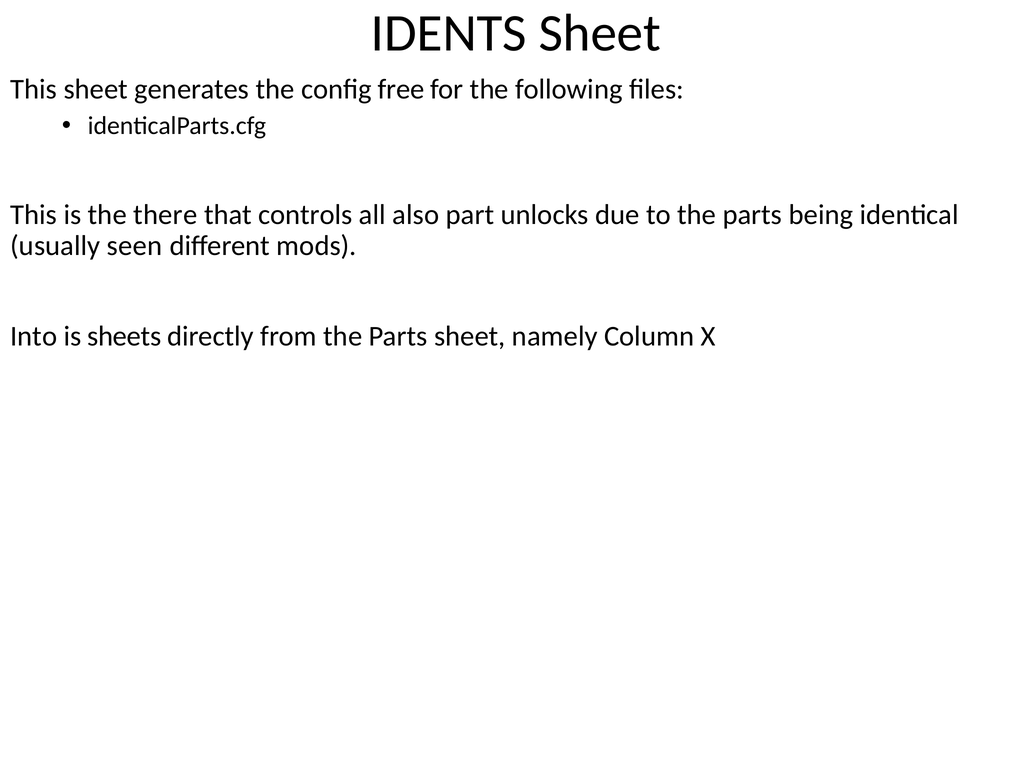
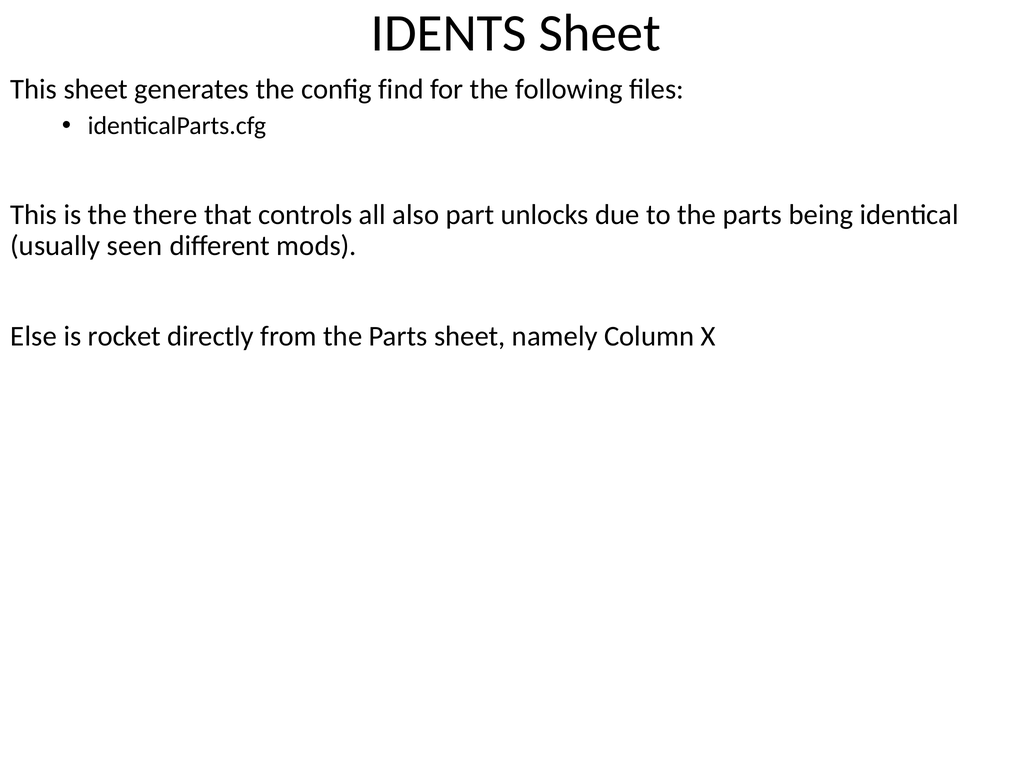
free: free -> find (401, 89)
Into: Into -> Else (34, 336)
sheets: sheets -> rocket (124, 336)
